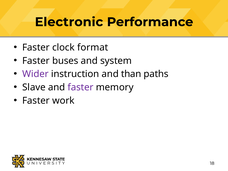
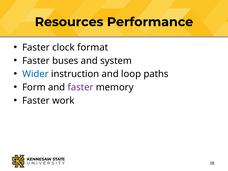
Electronic: Electronic -> Resources (69, 22)
Wider colour: purple -> blue (35, 74)
than: than -> loop (131, 74)
Slave: Slave -> Form (34, 87)
